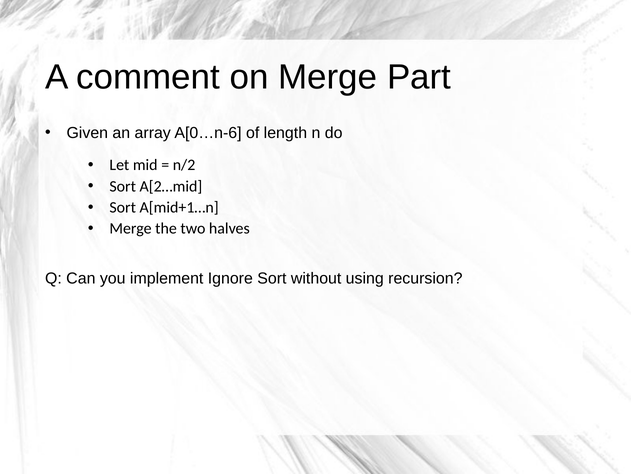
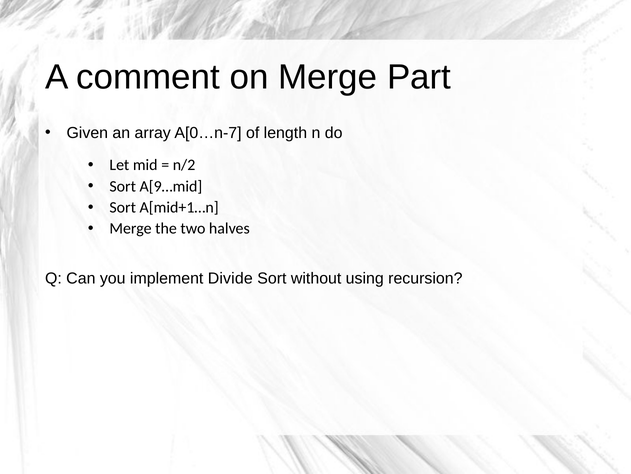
A[0…n-6: A[0…n-6 -> A[0…n-7 (208, 133)
A[2…mid: A[2…mid -> A[9…mid (171, 186)
Ignore: Ignore -> Divide (230, 278)
